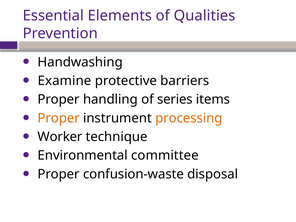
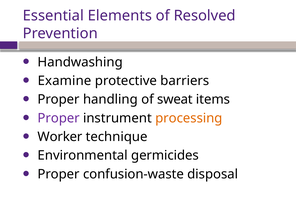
Qualities: Qualities -> Resolved (205, 16)
series: series -> sweat (175, 99)
Proper colour: orange -> purple (59, 118)
committee: committee -> germicides (165, 155)
